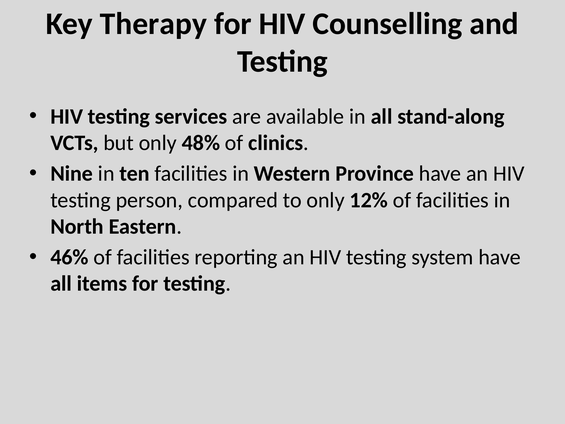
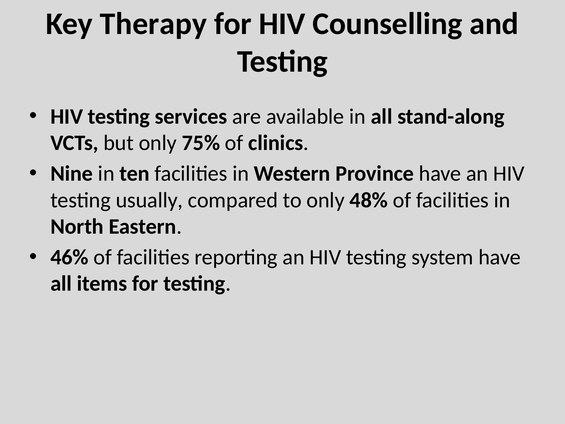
48%: 48% -> 75% (201, 143)
person: person -> usually (149, 200)
12%: 12% -> 48% (369, 200)
